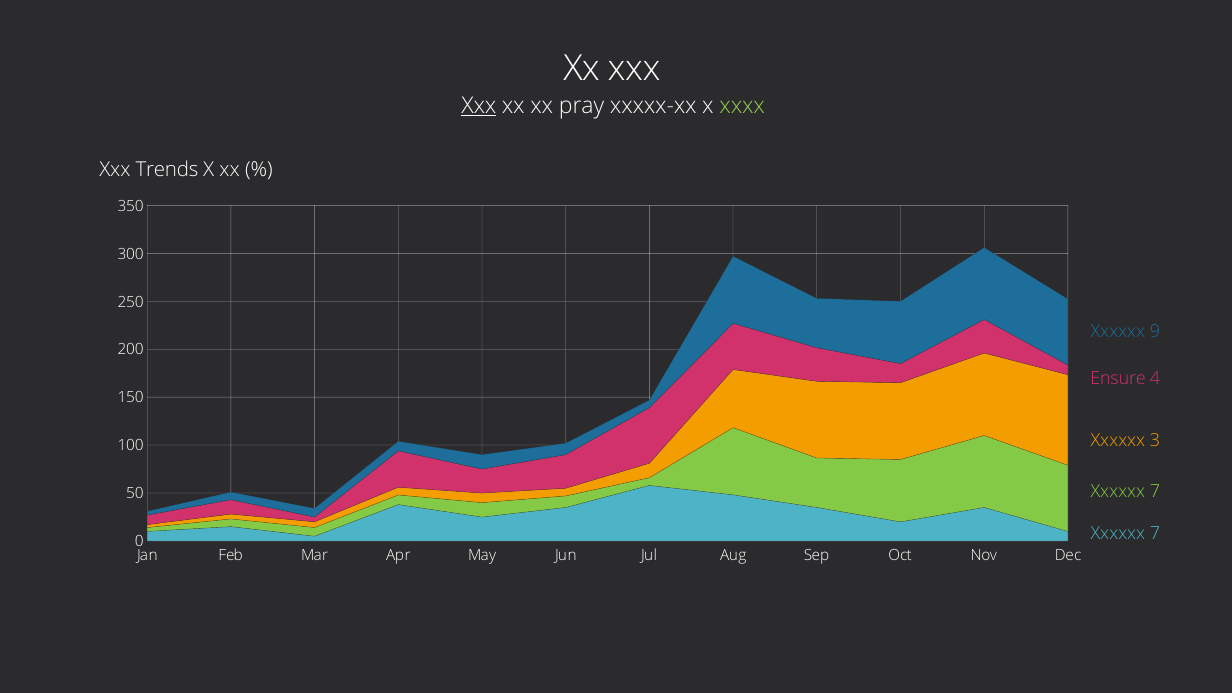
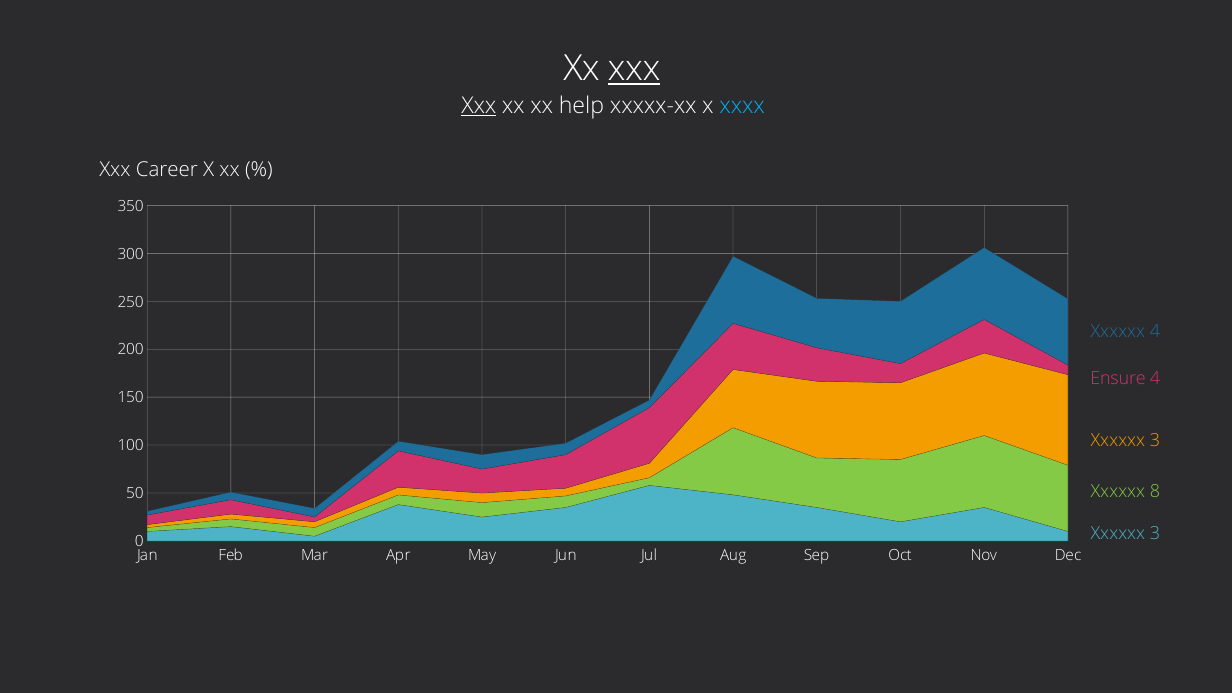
xxx underline: none -> present (634, 69)
pray: pray -> help (581, 106)
xxxx colour: light green -> light blue (742, 106)
Trends: Trends -> Career (167, 170)
Xxxxxx 9: 9 -> 4 (1155, 332)
7: 7 -> 8 (1155, 492)
7: 7 -> 3 (1155, 533)
